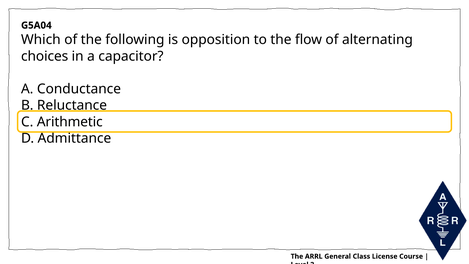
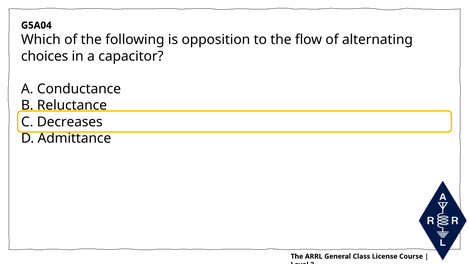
Arithmetic: Arithmetic -> Decreases (70, 122)
